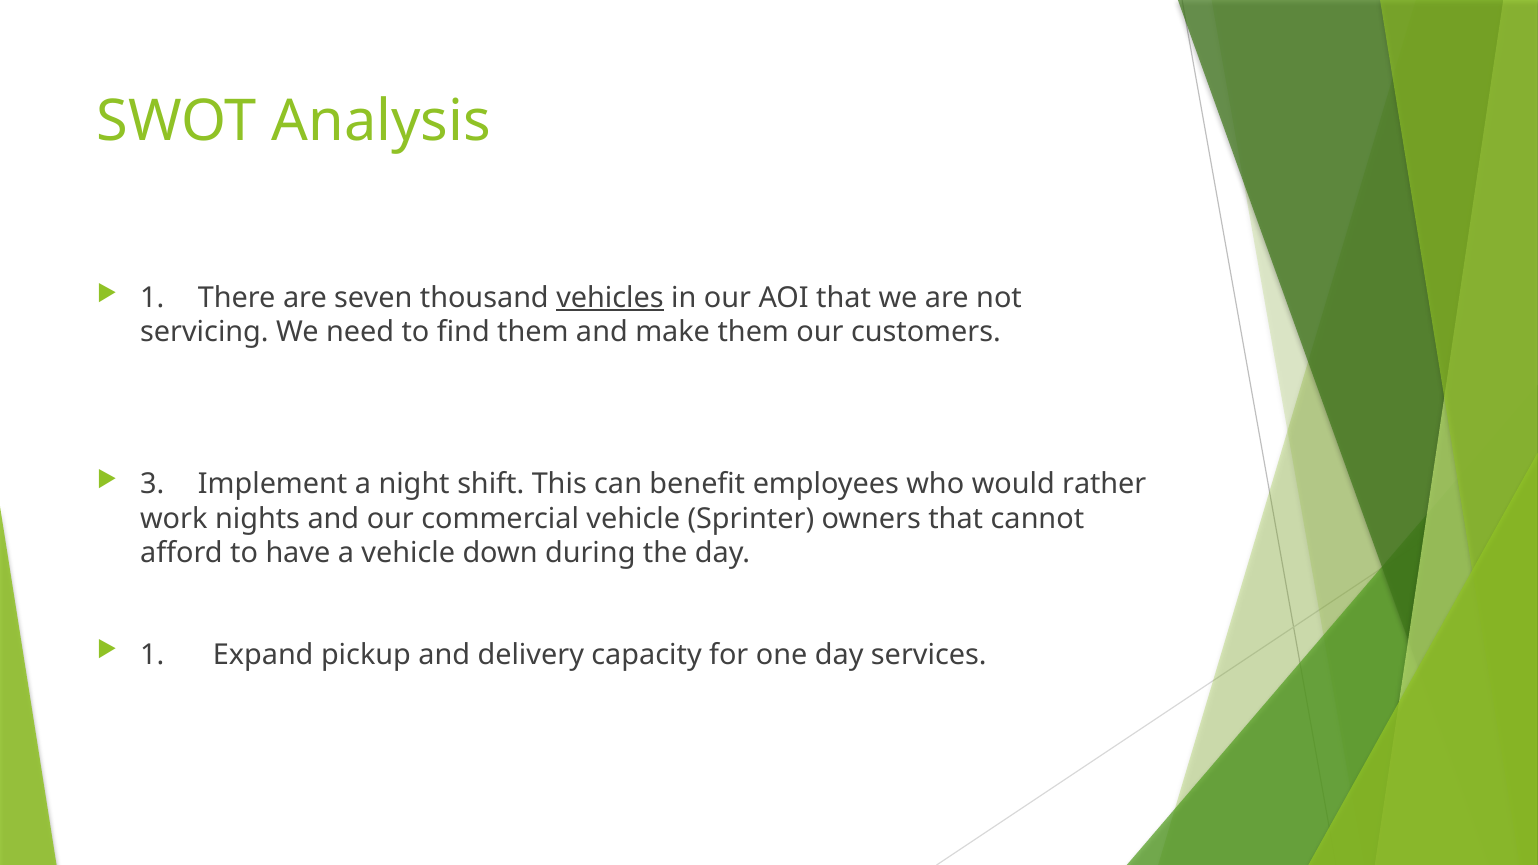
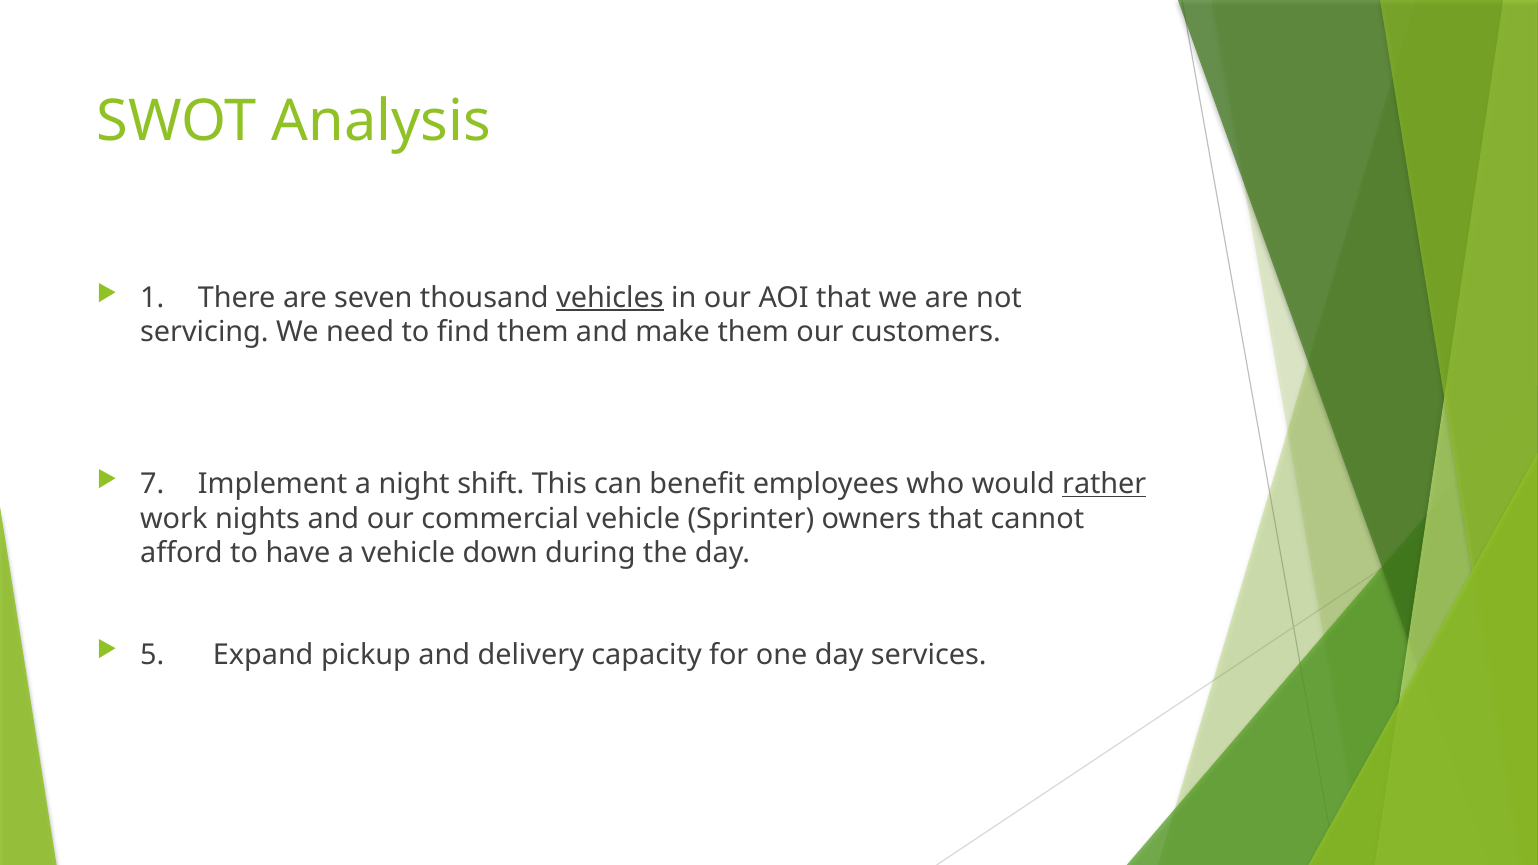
3: 3 -> 7 (152, 484)
rather underline: none -> present (1104, 484)
1: 1 -> 5 (152, 655)
